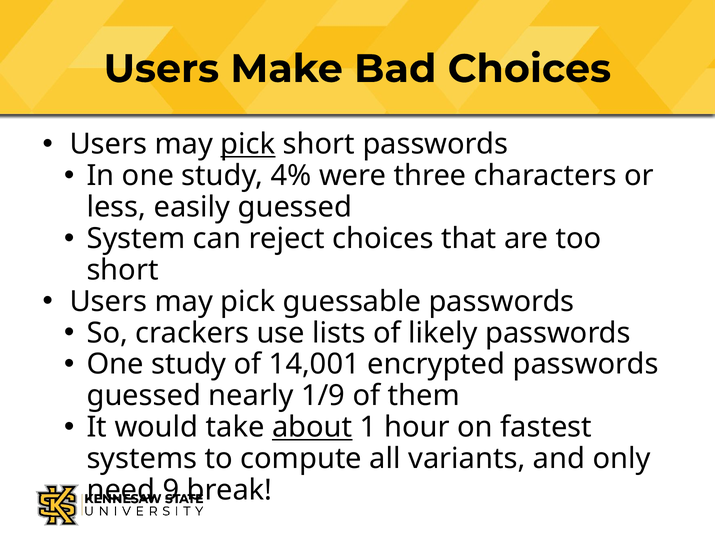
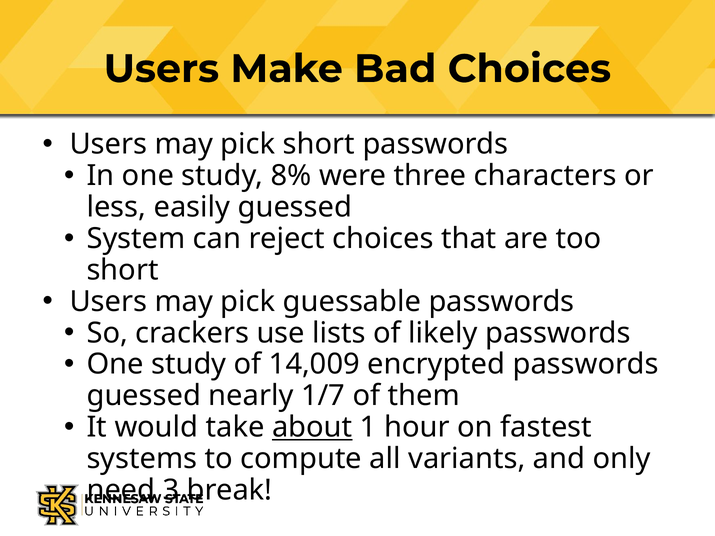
pick underline: present -> none (248, 144)
4%: 4% -> 8% (291, 176)
14,001: 14,001 -> 14,009 (314, 365)
1/9: 1/9 -> 1/7 (323, 396)
9: 9 -> 3 (171, 490)
